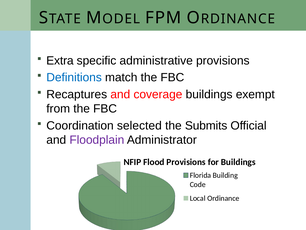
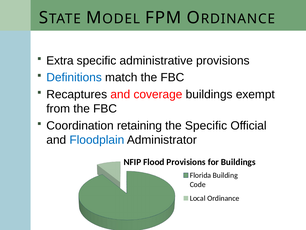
selected: selected -> retaining (139, 125)
the Submits: Submits -> Specific (206, 125)
Floodplain colour: purple -> blue (97, 140)
